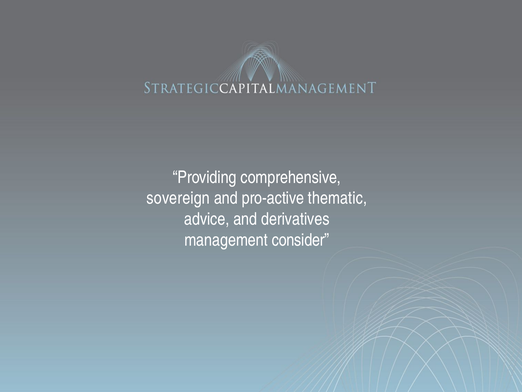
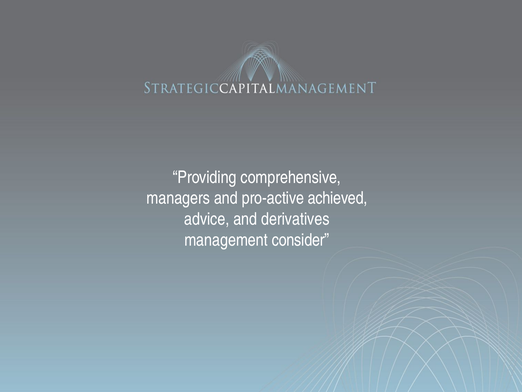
sovereign: sovereign -> managers (178, 198)
thematic: thematic -> achieved (338, 198)
